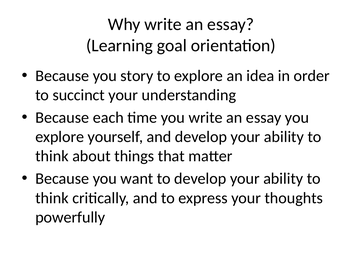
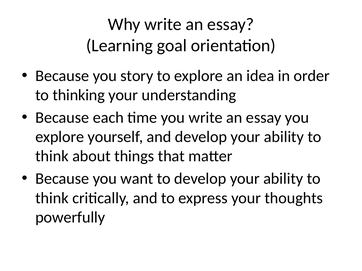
succinct: succinct -> thinking (79, 95)
